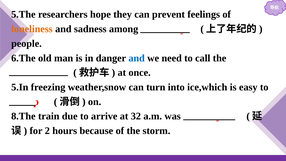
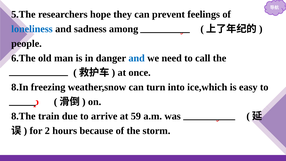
loneliness colour: orange -> blue (32, 29)
5.In: 5.In -> 8.In (20, 87)
32: 32 -> 59 (136, 116)
